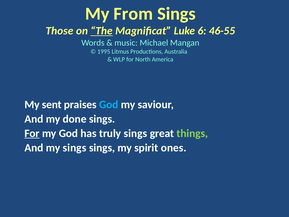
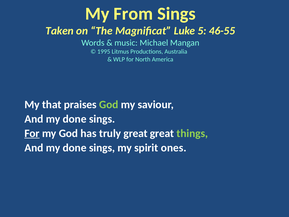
Those: Those -> Taken (60, 31)
The underline: present -> none (102, 31)
6: 6 -> 5 (202, 31)
sent: sent -> that (52, 104)
God colour: light blue -> light green (109, 104)
truly sings: sings -> great (136, 133)
sings: sings -> done (75, 148)
